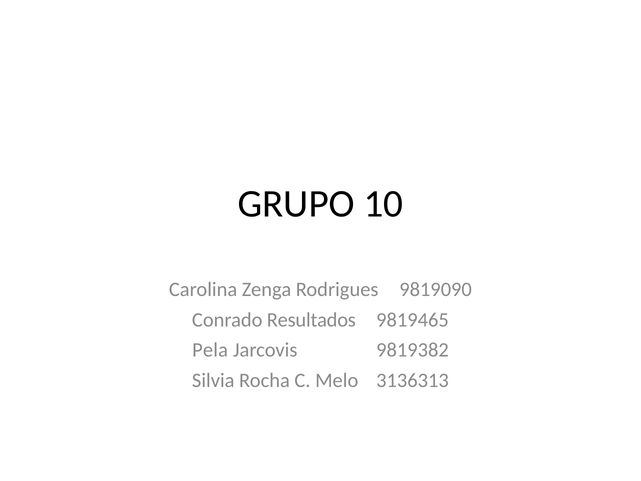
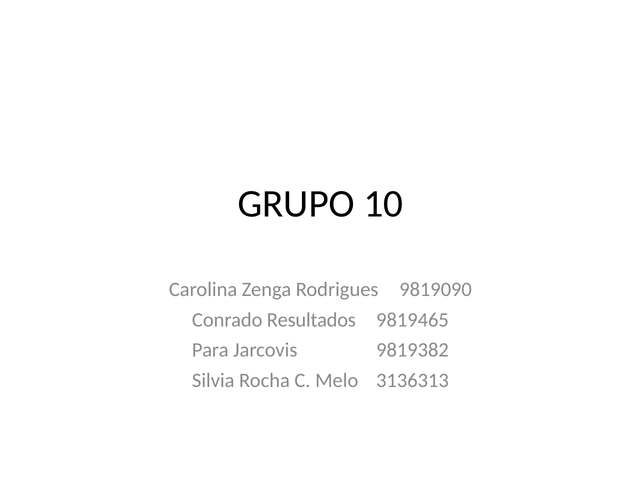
Pela: Pela -> Para (210, 350)
